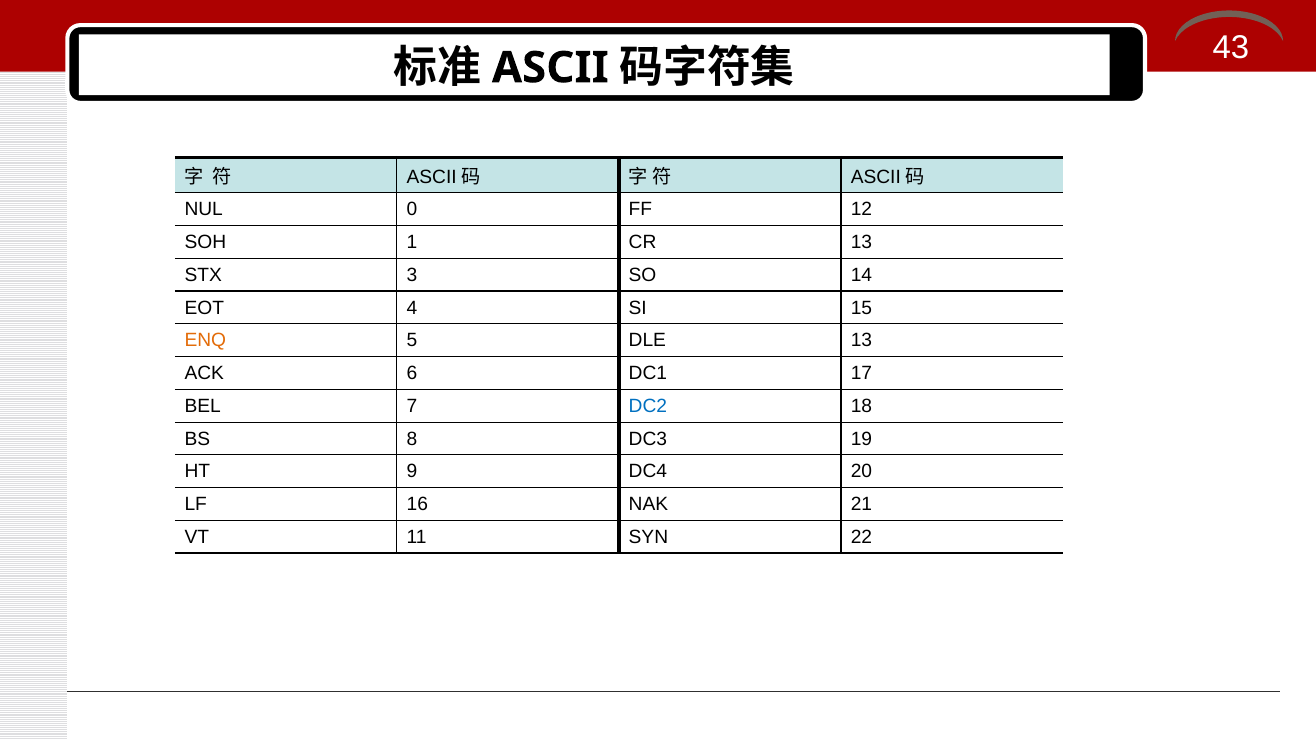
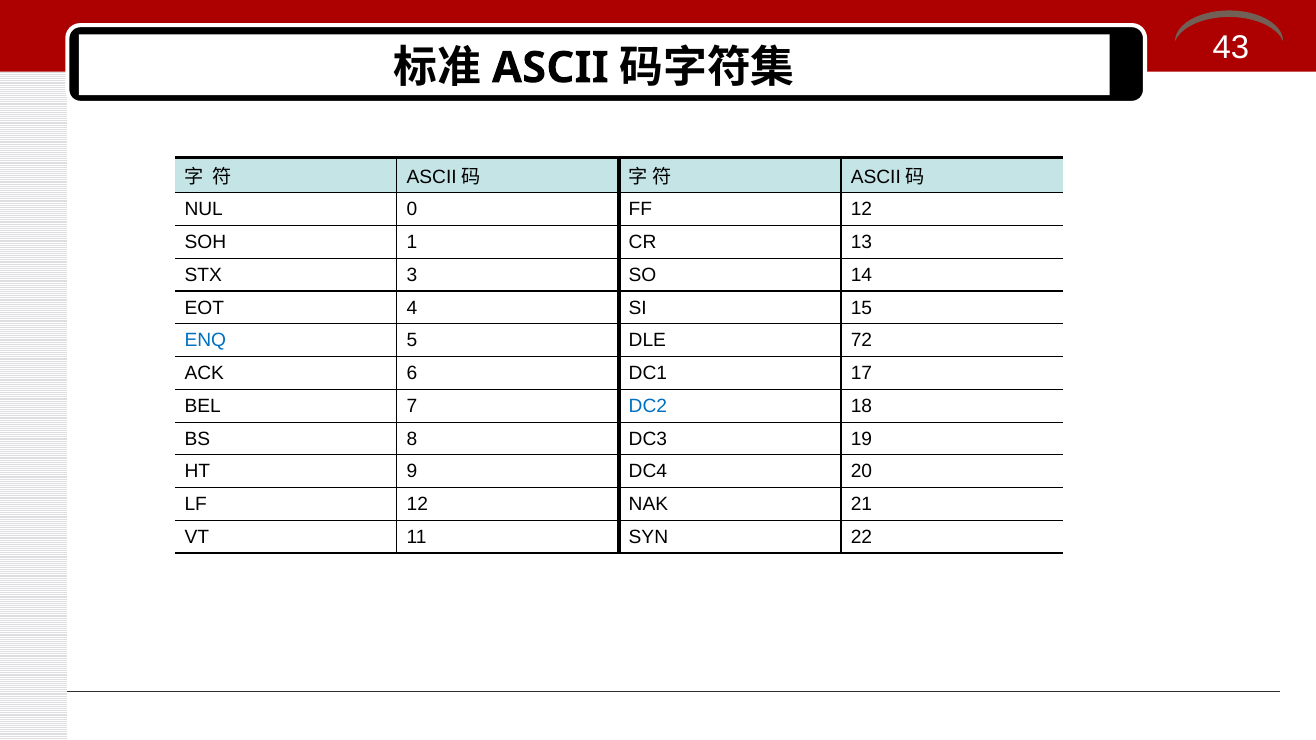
ENQ colour: orange -> blue (205, 341)
DLE 13: 13 -> 72 (861, 341)
LF 16: 16 -> 12 (417, 505)
